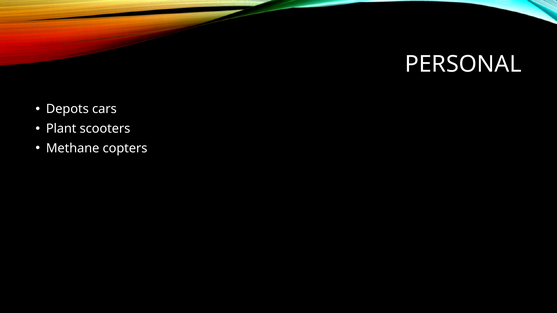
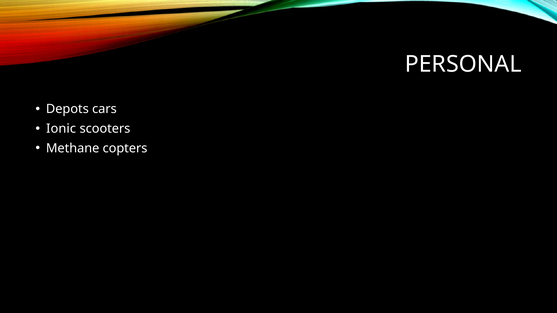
Plant: Plant -> Ionic (61, 129)
